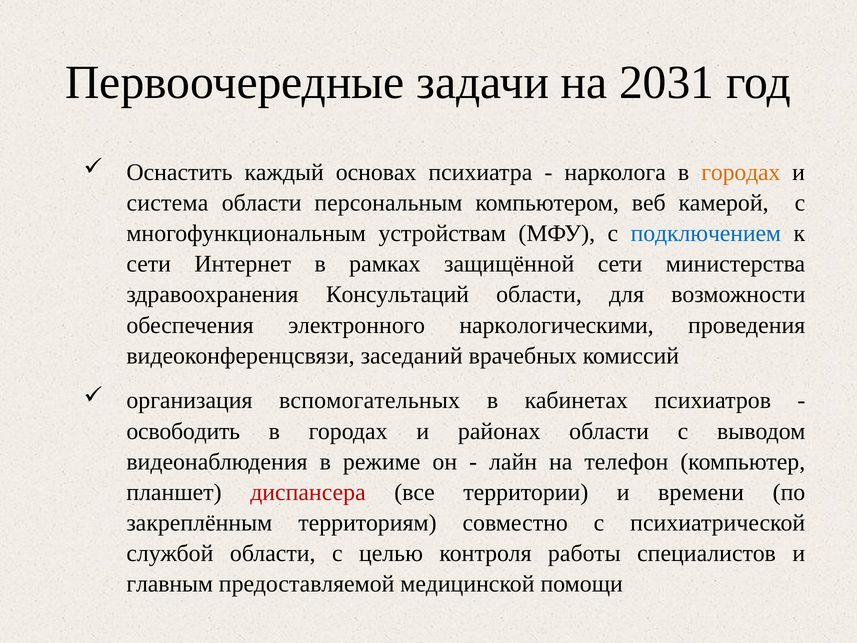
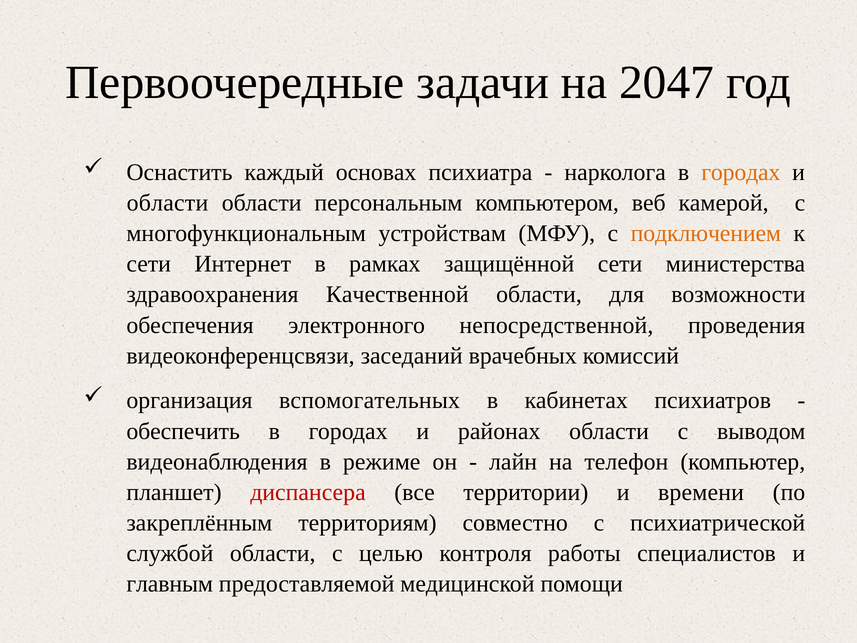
2031: 2031 -> 2047 (667, 83)
система: система -> области (167, 203)
подключением colour: blue -> orange (706, 233)
Консультаций: Консультаций -> Качественной (397, 294)
наркологическими: наркологическими -> непосредственной (556, 325)
освободить: освободить -> обеспечить (183, 431)
